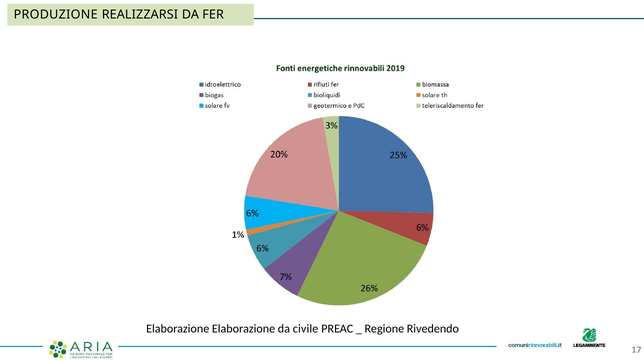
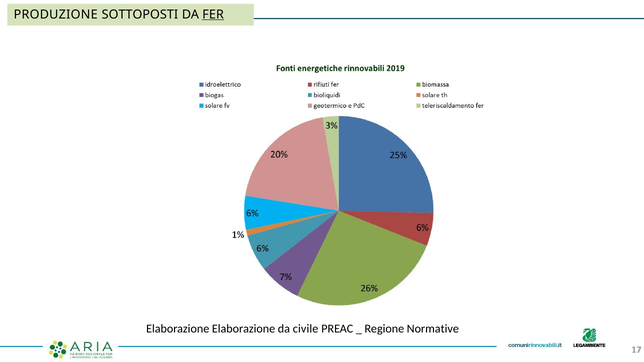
REALIZZARSI: REALIZZARSI -> SOTTOPOSTI (140, 14)
FER underline: none -> present (213, 14)
Rivedendo: Rivedendo -> Normative (433, 329)
